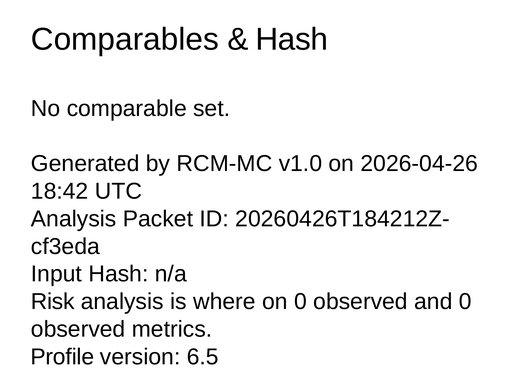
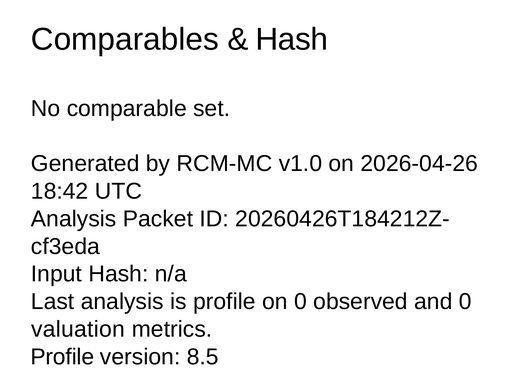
Risk: Risk -> Last (53, 301)
is where: where -> profile (224, 301)
observed: observed -> valuation (78, 329)
6.5: 6.5 -> 8.5 (203, 357)
